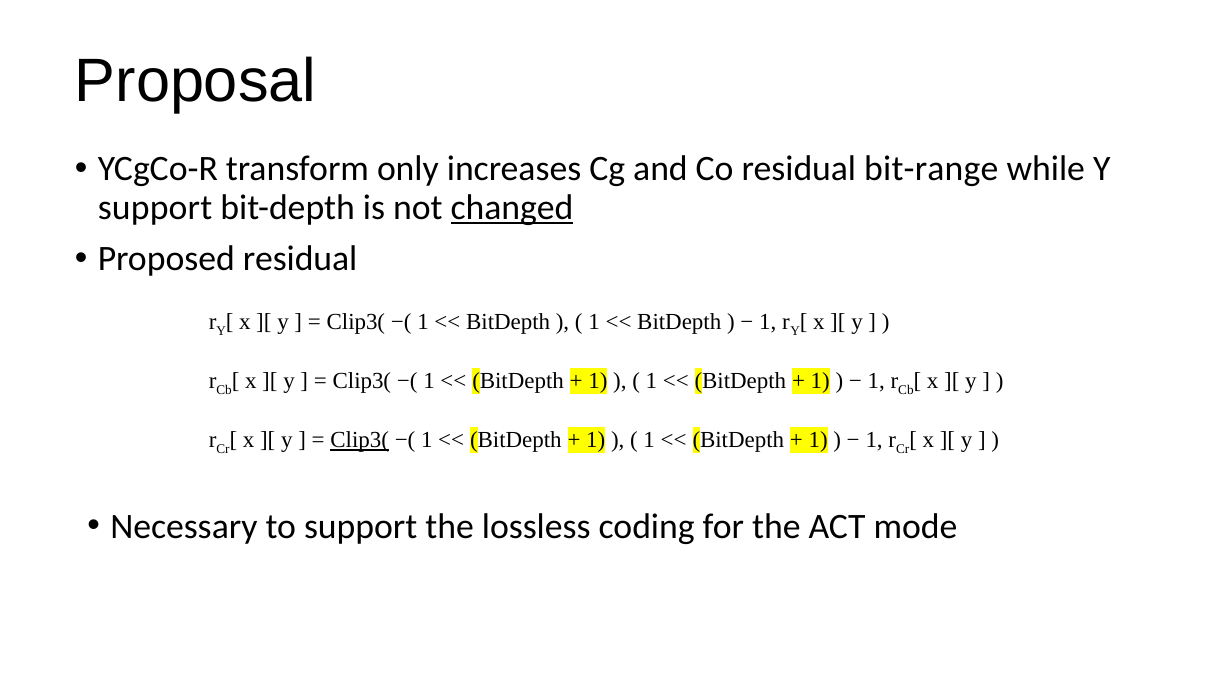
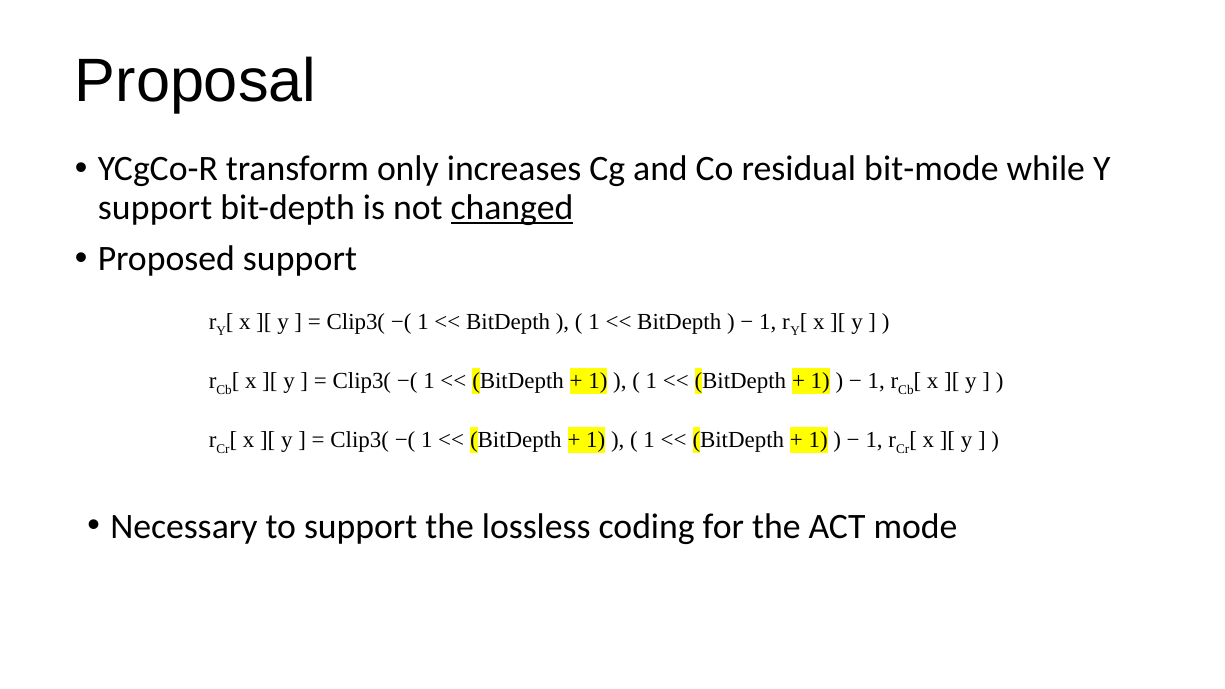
bit-range: bit-range -> bit-mode (931, 169)
Proposed residual: residual -> support (300, 259)
Clip3( underline: present -> none (360, 440)
